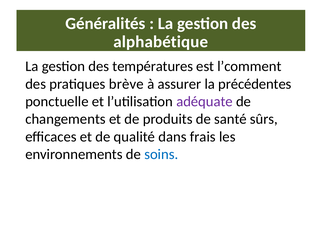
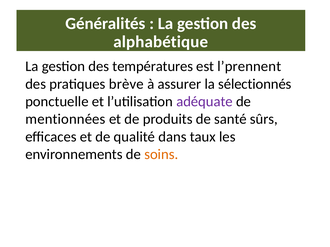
l’comment: l’comment -> l’prennent (249, 66)
précédentes: précédentes -> sélectionnés (255, 84)
changements: changements -> mentionnées (65, 119)
frais: frais -> taux (203, 137)
soins colour: blue -> orange (161, 155)
